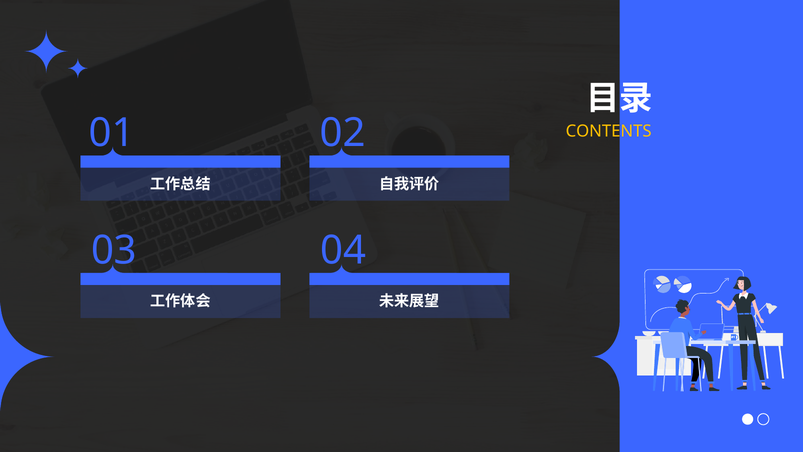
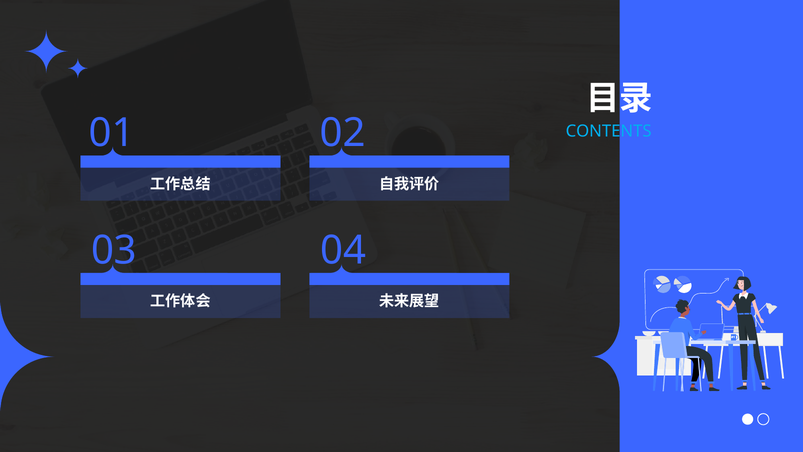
CONTENTS colour: yellow -> light blue (609, 131)
